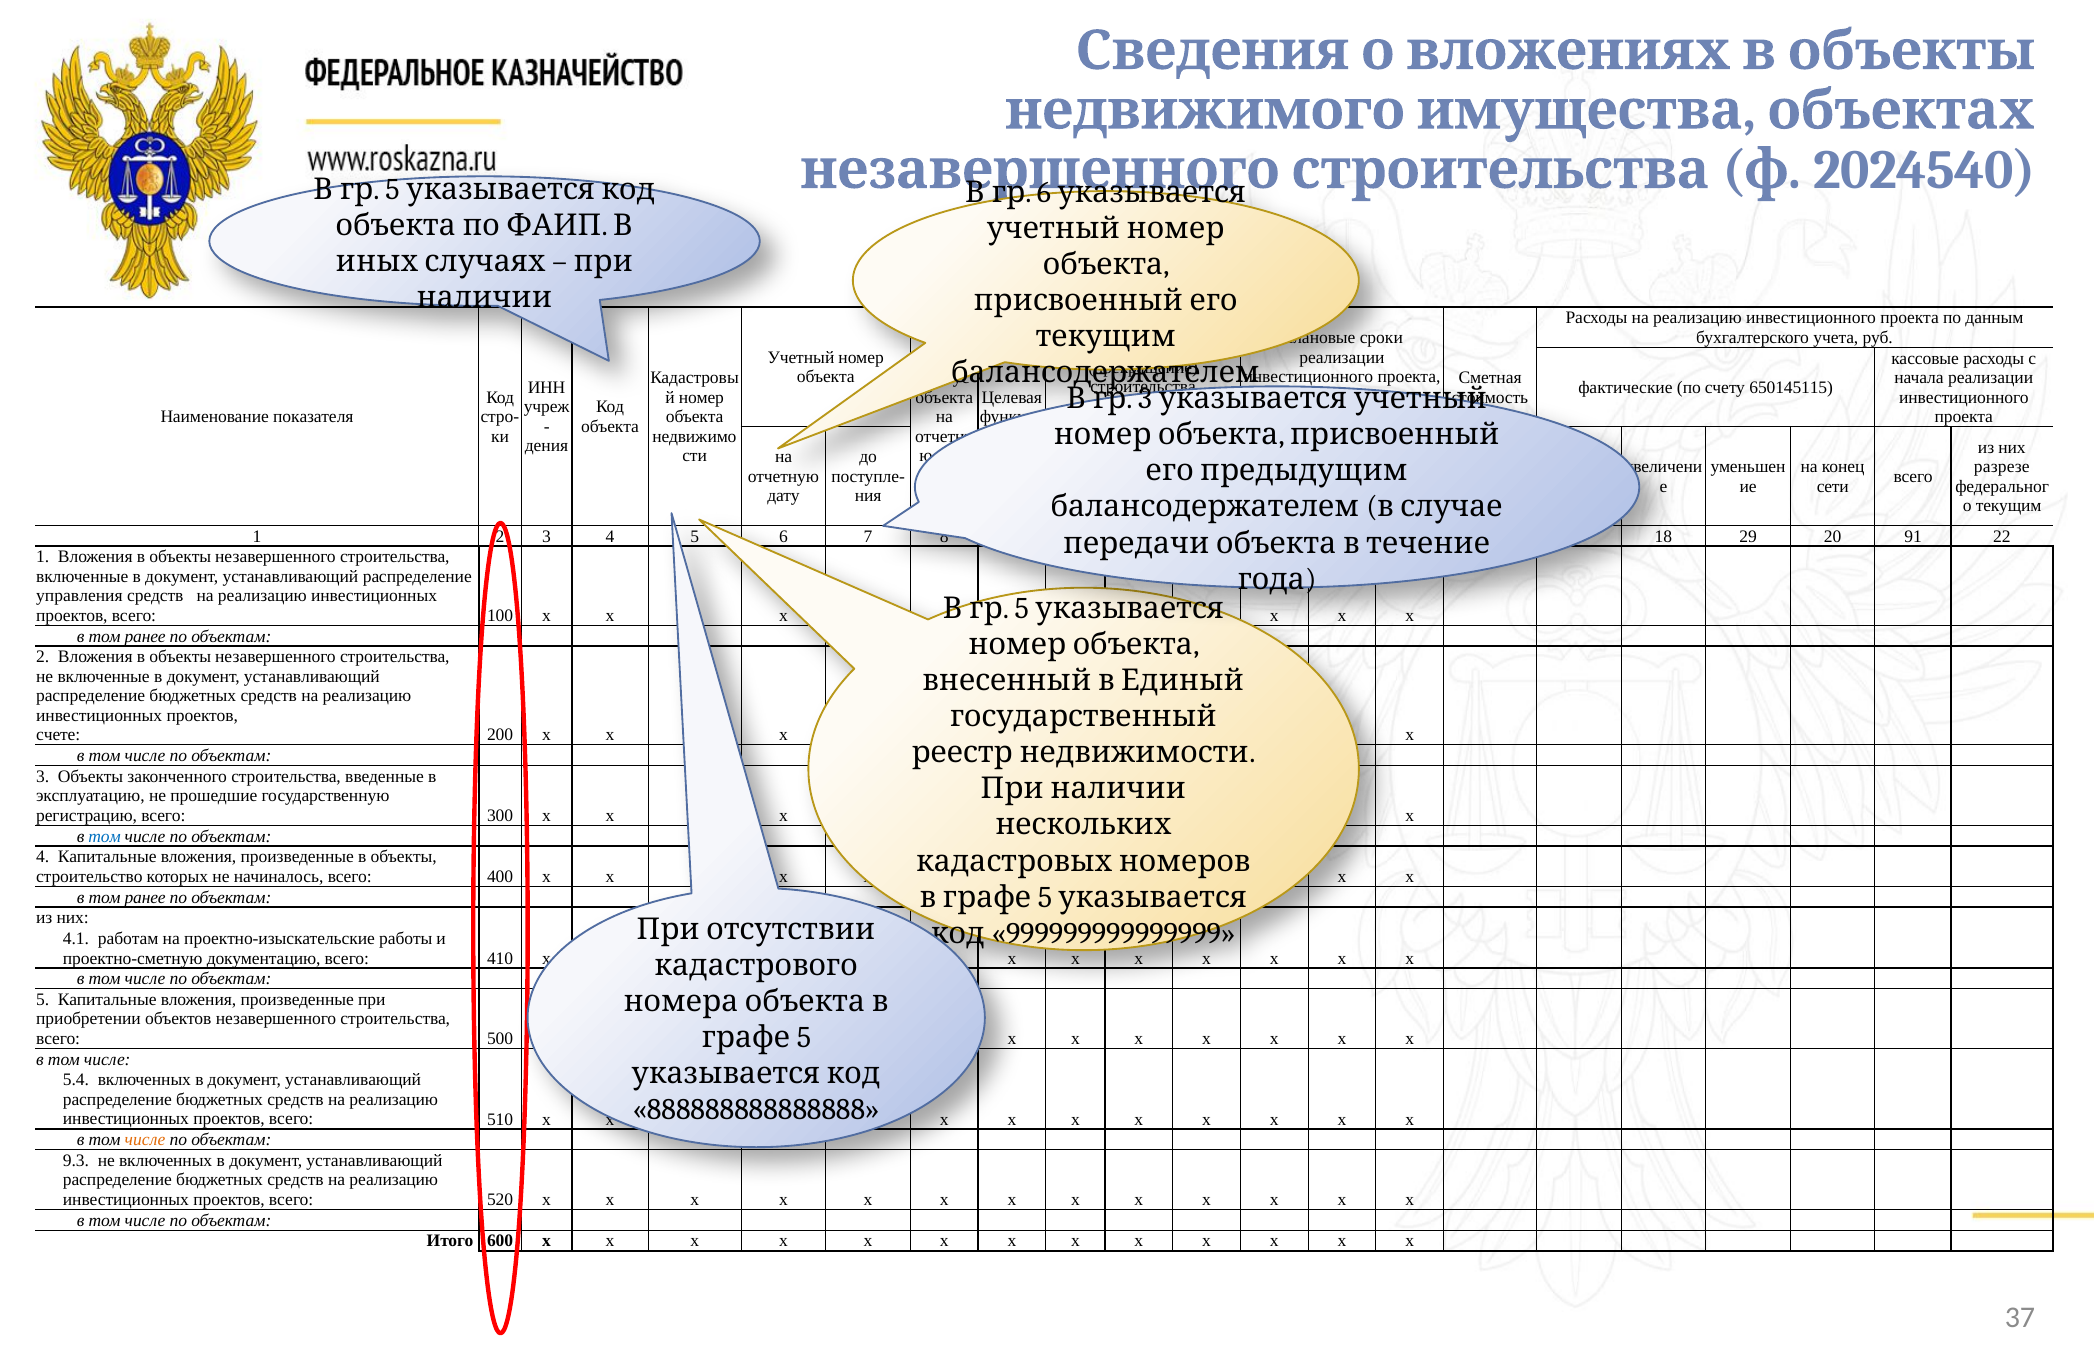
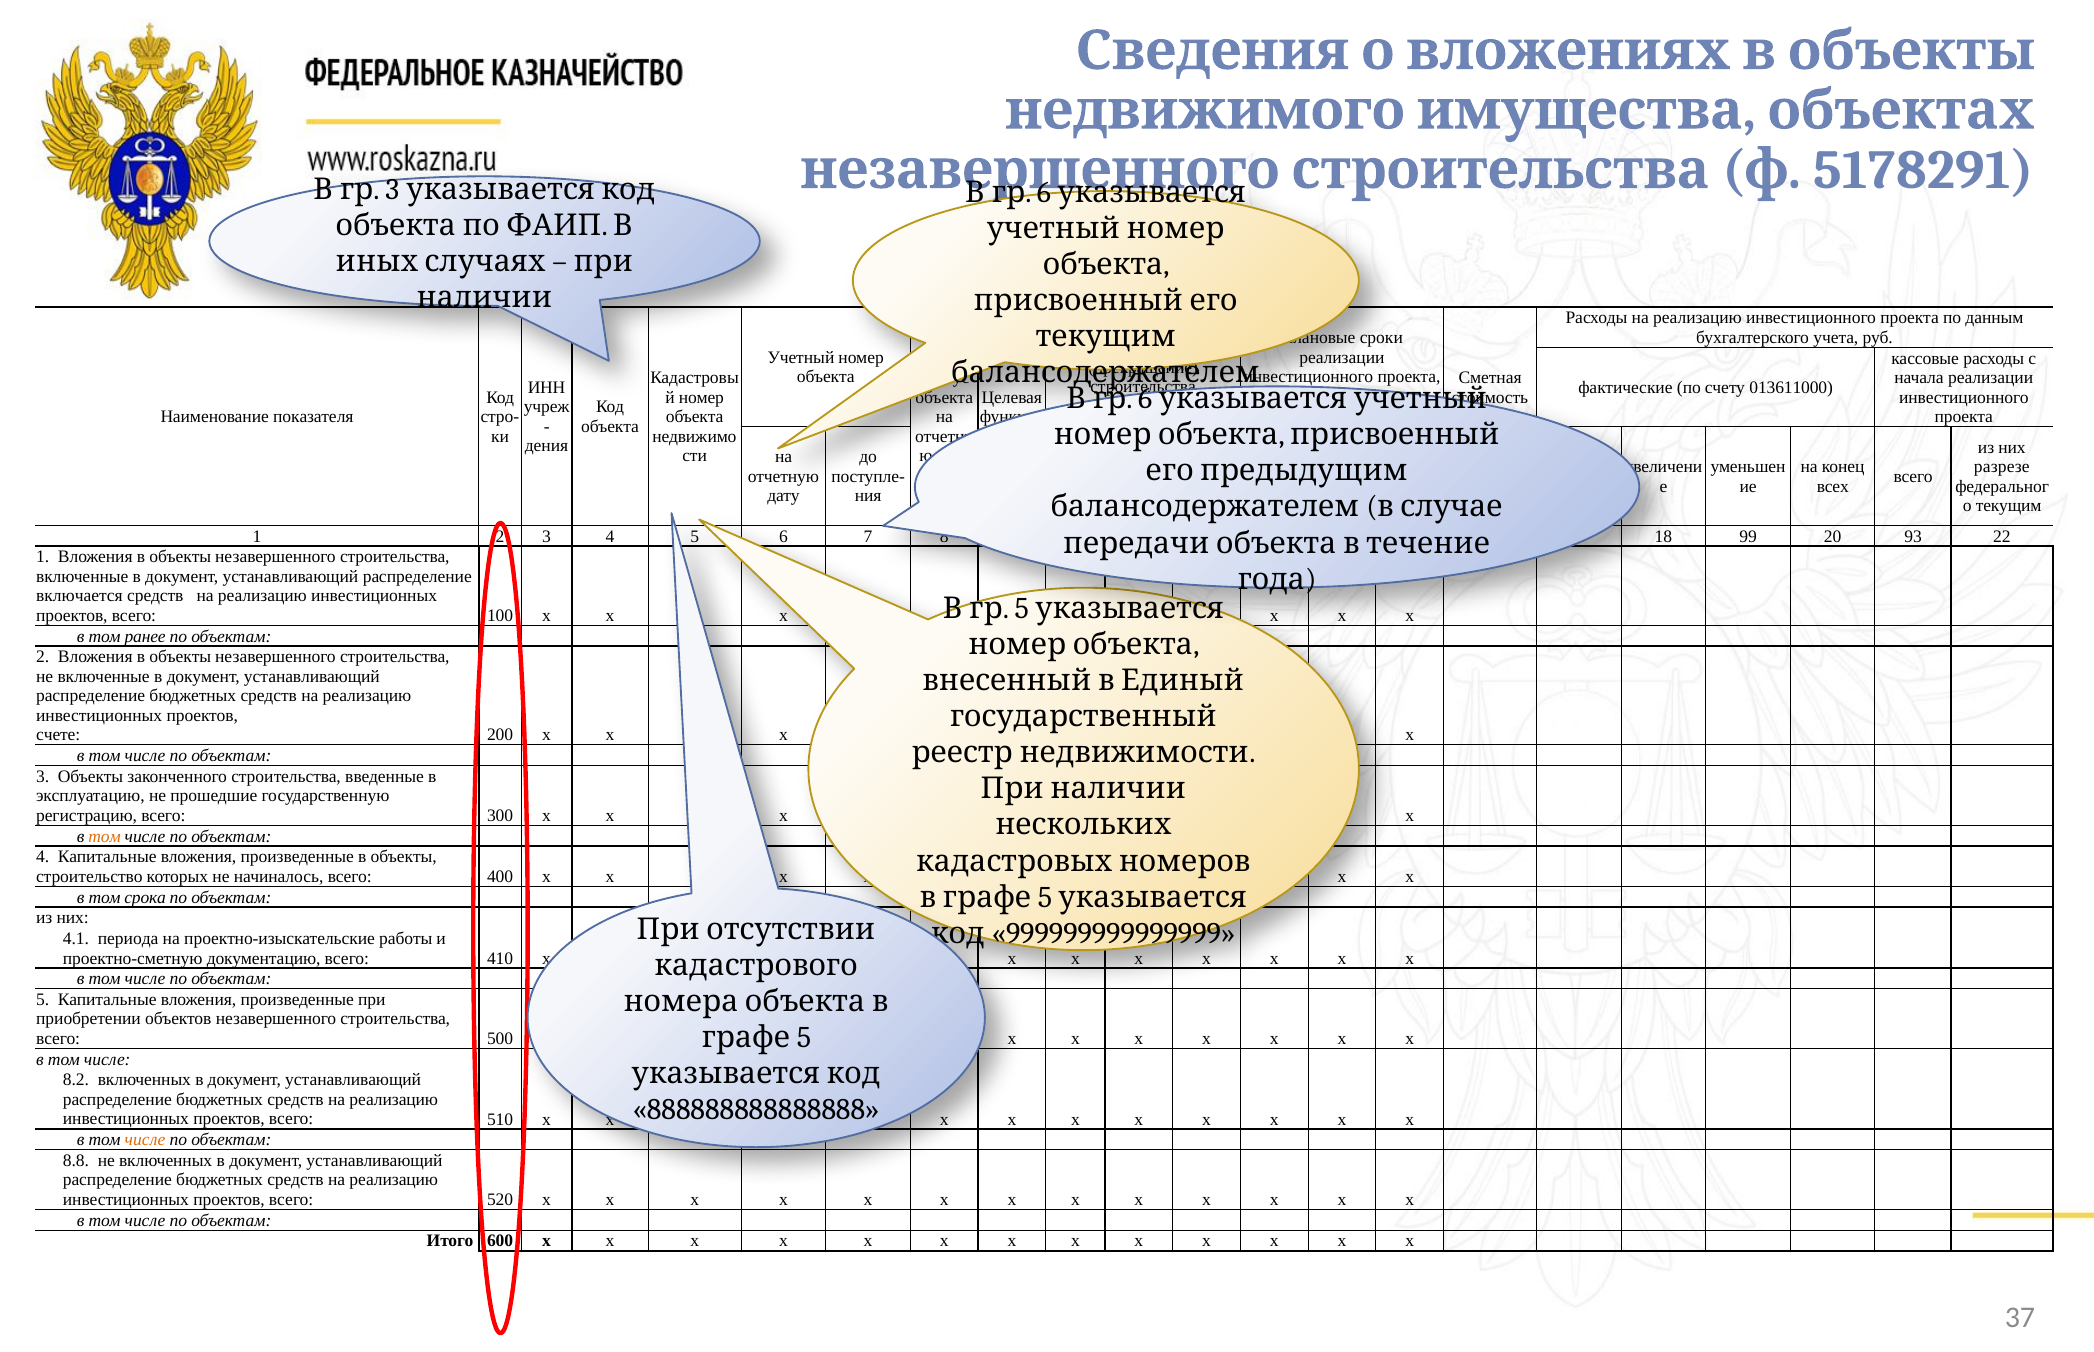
2024540: 2024540 -> 5178291 (1924, 170)
5: 5 -> 3 (392, 189)
650145115: 650145115 -> 013611000 (1791, 388)
3: 3 -> 6 (1145, 399)
сети: сети -> всех (1833, 486)
29: 29 -> 99 (1748, 536)
91: 91 -> 93 (1913, 536)
управления: управления -> включается (79, 596)
том colour: blue -> orange (105, 836)
ранее: ранее -> срока (145, 897)
работам: работам -> периода (128, 939)
5.4: 5.4 -> 8.2 (76, 1080)
9.3: 9.3 -> 8.8 (76, 1161)
